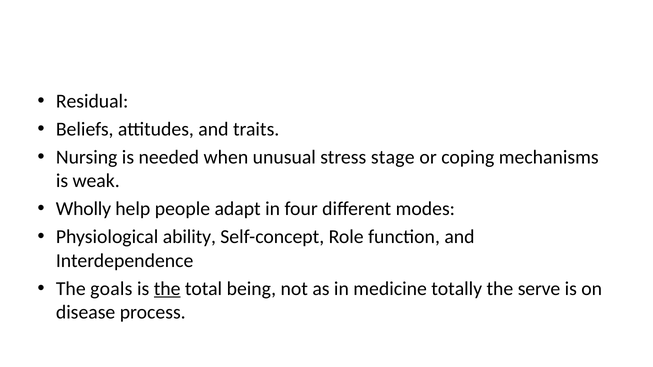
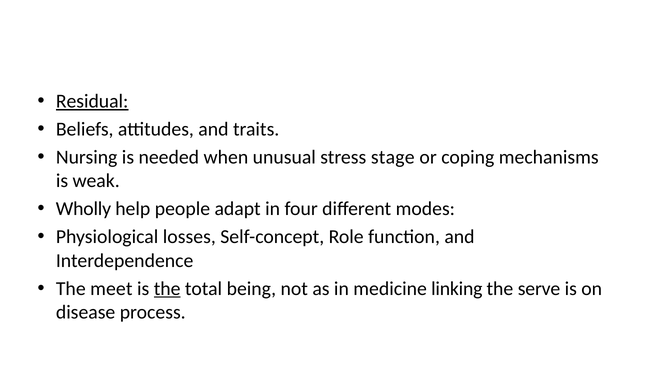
Residual underline: none -> present (92, 101)
ability: ability -> losses (189, 237)
goals: goals -> meet (111, 289)
totally: totally -> linking (457, 289)
